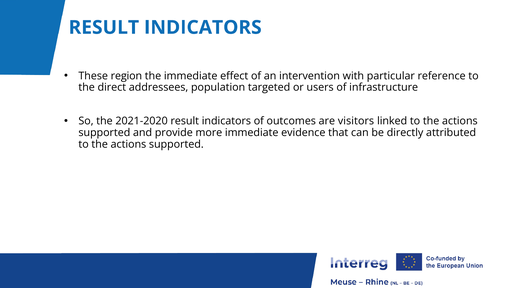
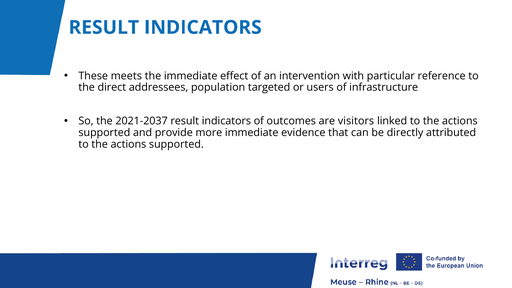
region: region -> meets (126, 76)
2021-2020: 2021-2020 -> 2021-2037 (142, 121)
